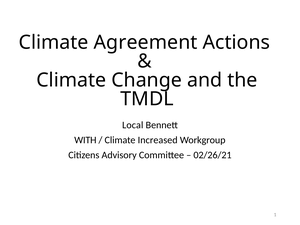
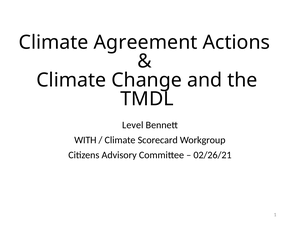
Local: Local -> Level (133, 125)
Increased: Increased -> Scorecard (158, 140)
